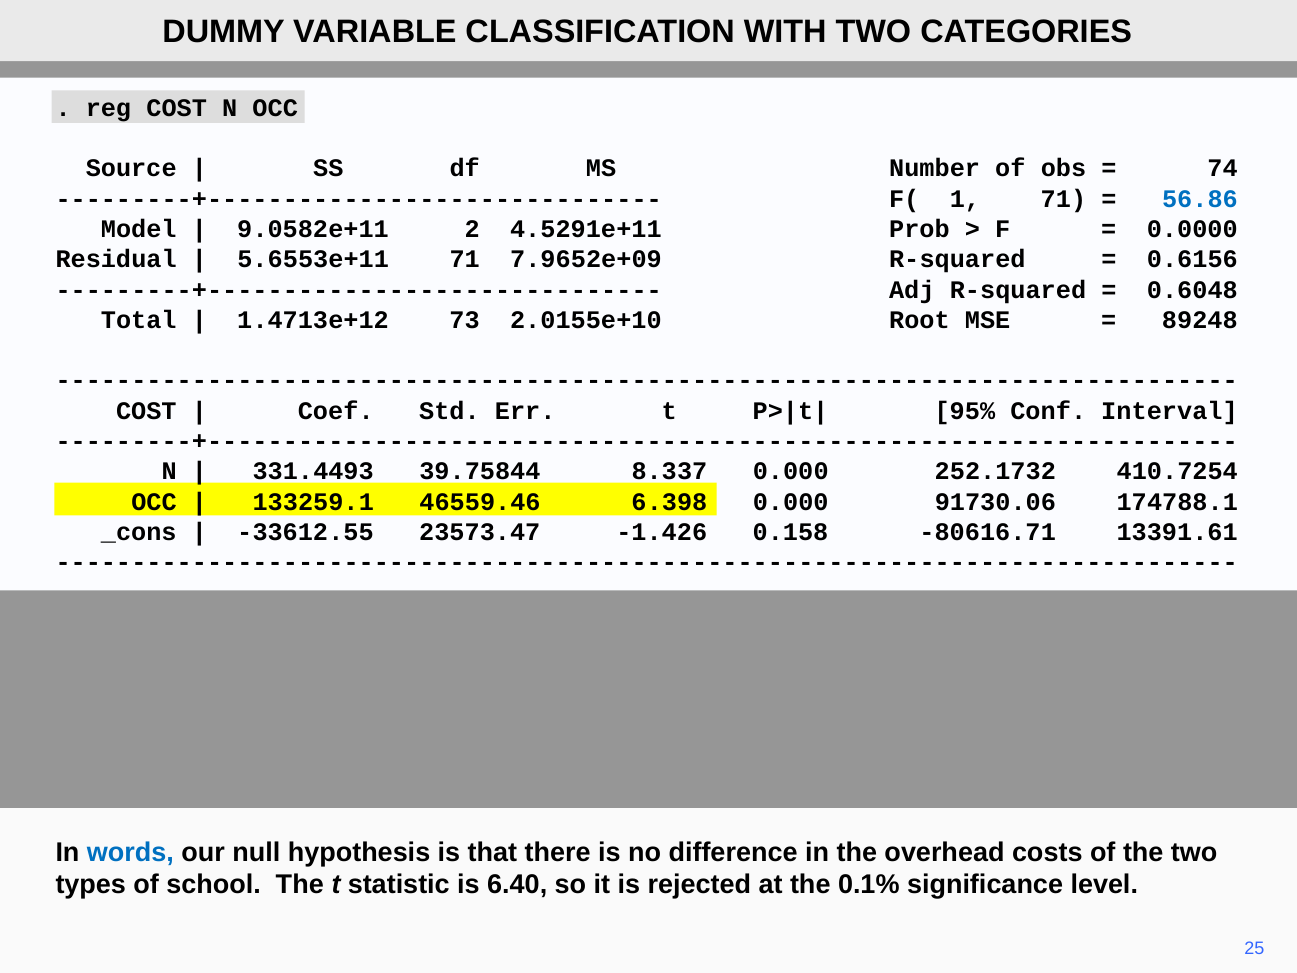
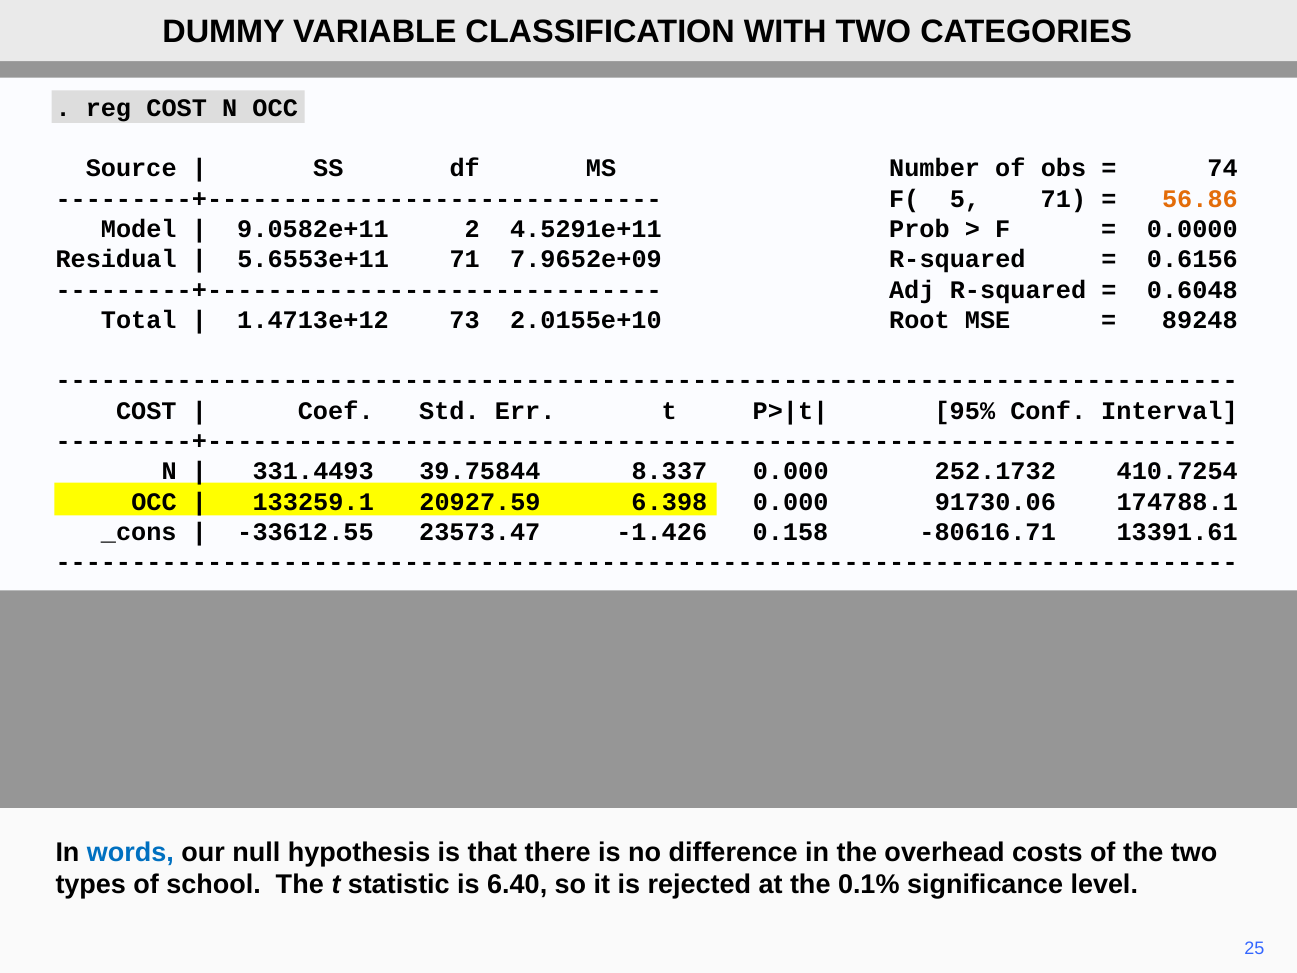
1: 1 -> 5 (965, 199)
56.86 colour: blue -> orange (1200, 199)
46559.46: 46559.46 -> 20927.59 (480, 502)
